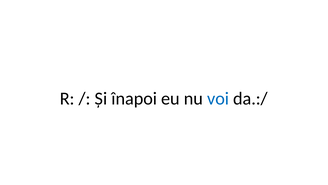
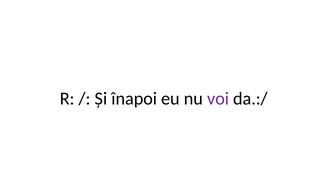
voi colour: blue -> purple (218, 98)
